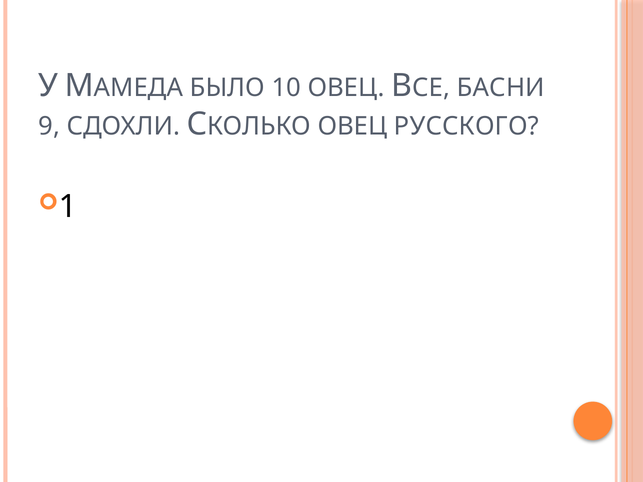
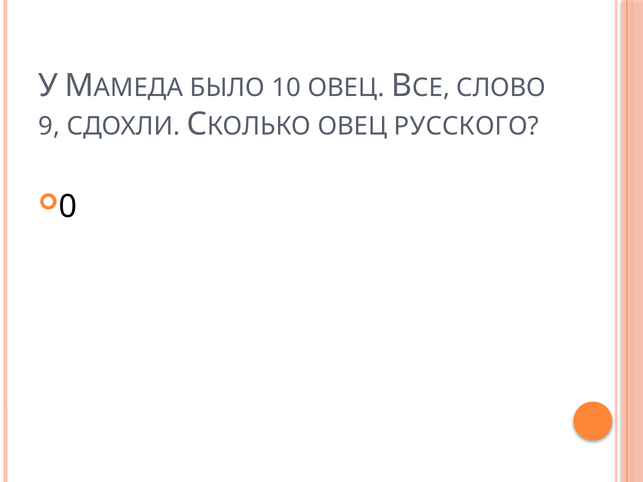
БАСНИ: БАСНИ -> СЛОВО (501, 88)
1: 1 -> 0 (68, 207)
